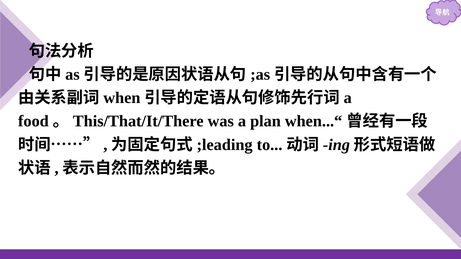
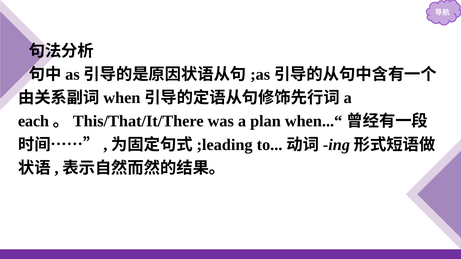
food: food -> each (33, 121)
